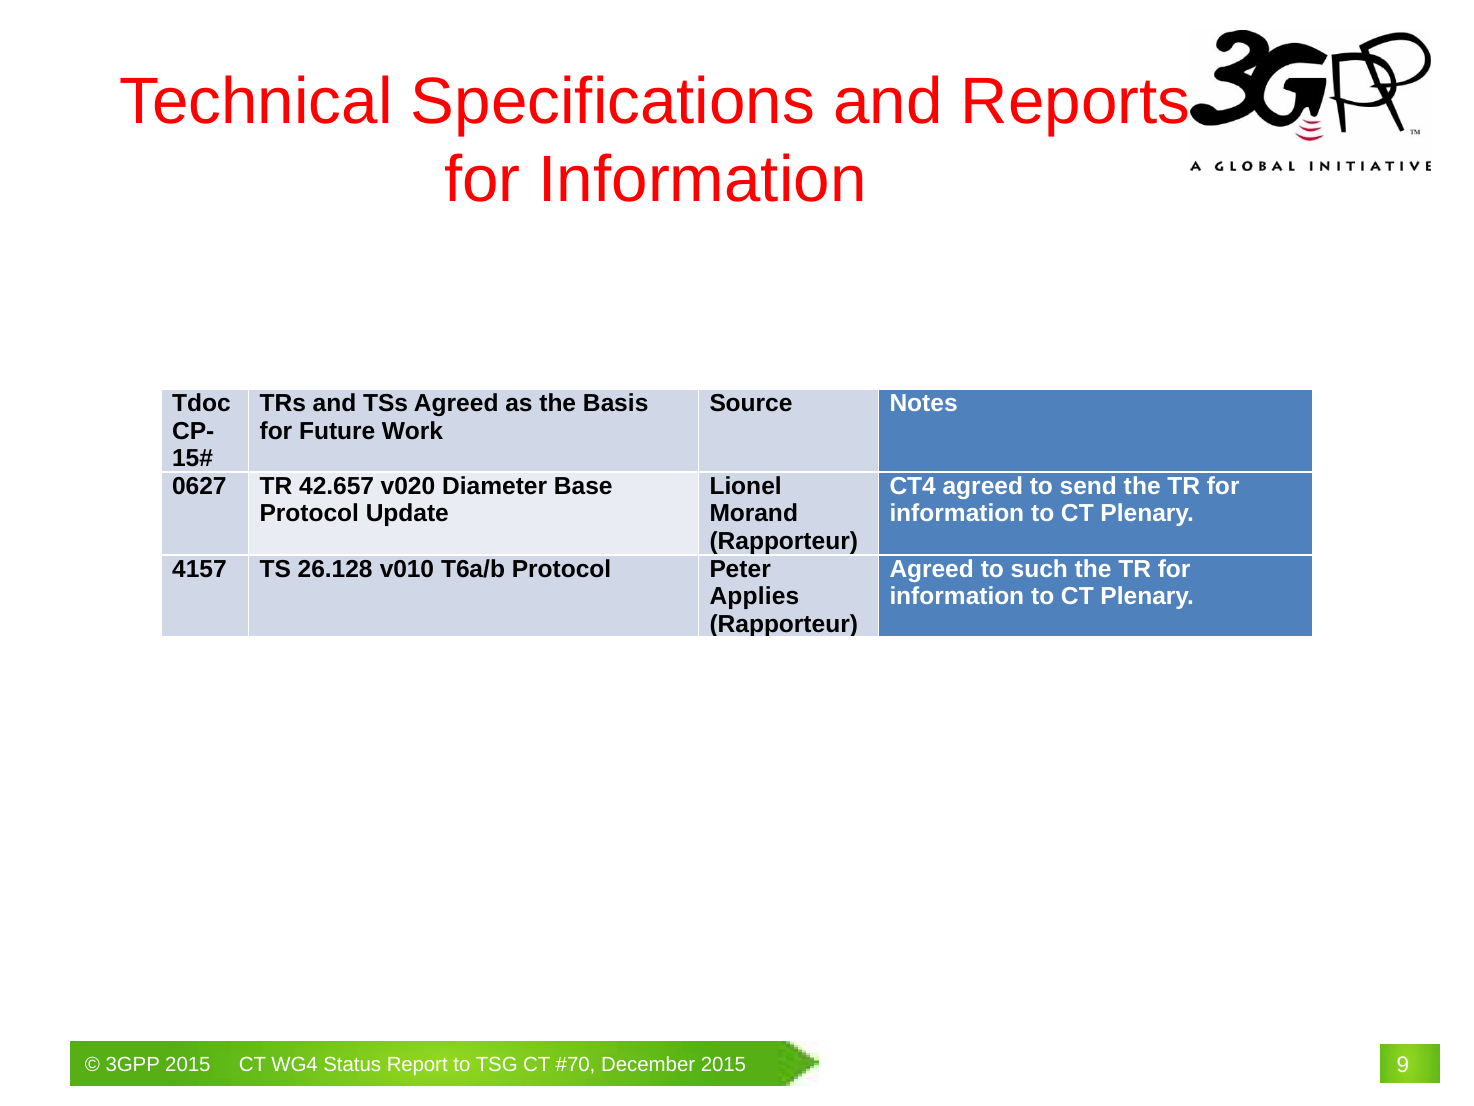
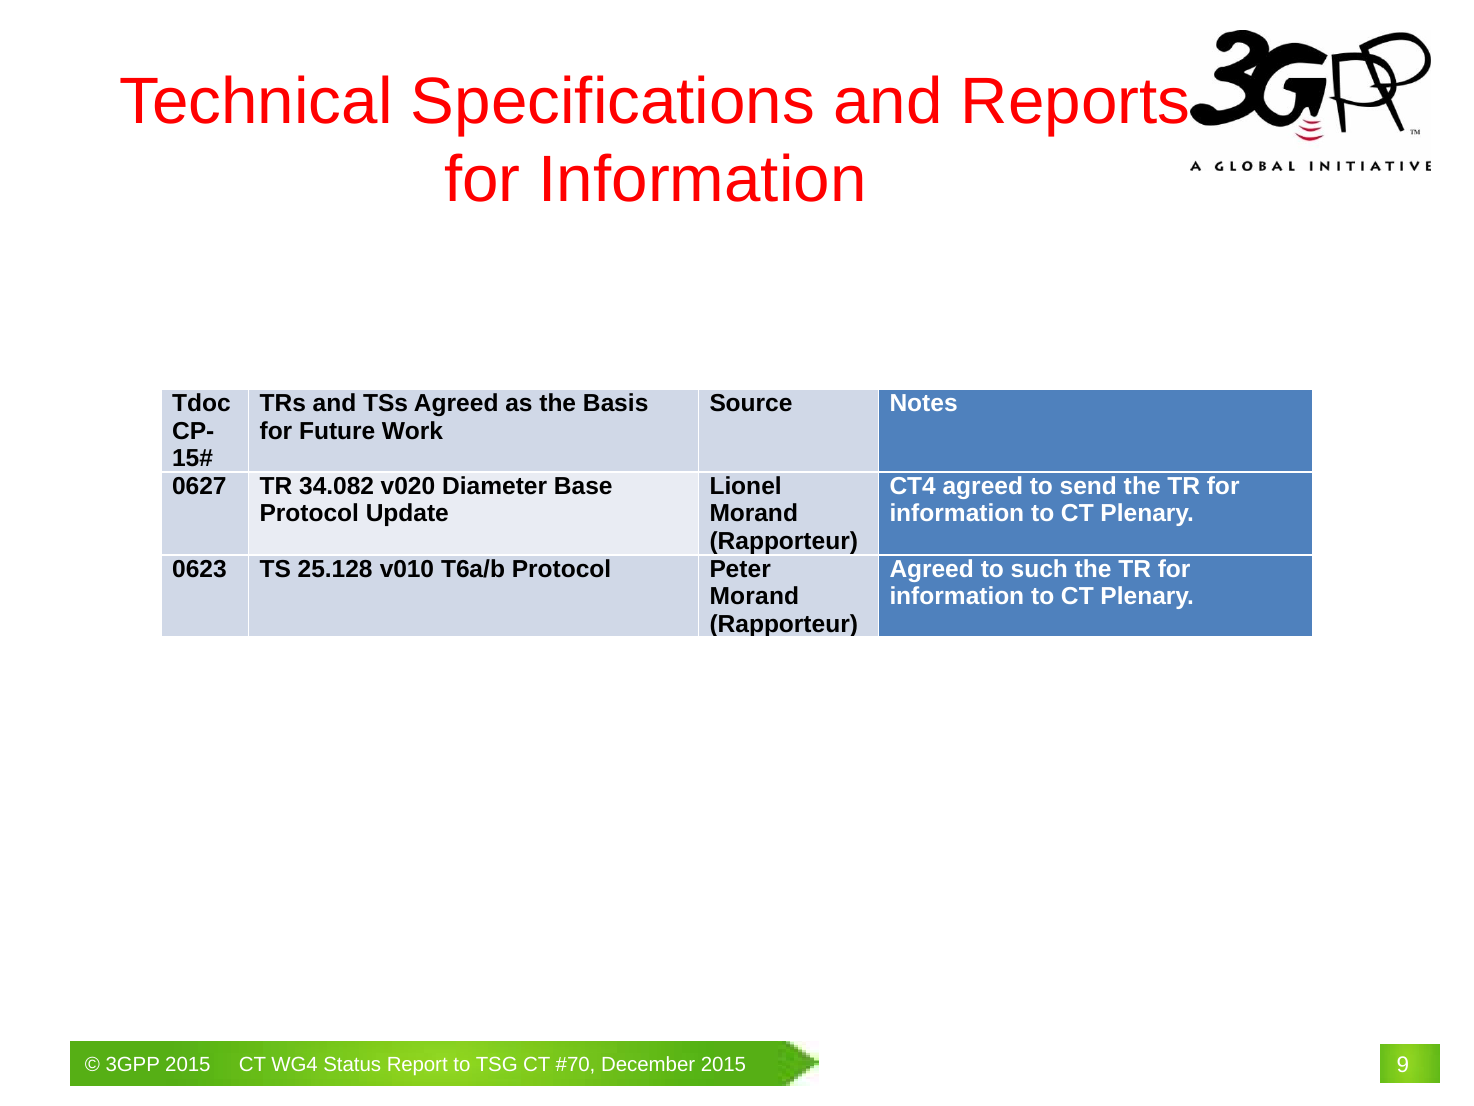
42.657: 42.657 -> 34.082 (337, 486)
4157: 4157 -> 0623 (199, 569)
26.128: 26.128 -> 25.128 (335, 569)
Applies: Applies -> Morand (754, 596)
